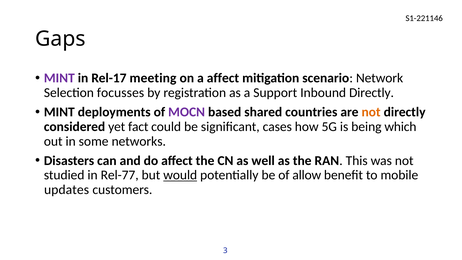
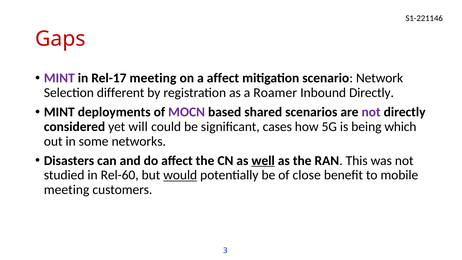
Gaps colour: black -> red (60, 39)
focusses: focusses -> different (121, 93)
Support: Support -> Roamer (275, 93)
countries: countries -> scenarios (311, 112)
not colour: orange -> purple (371, 112)
fact: fact -> will (138, 127)
well underline: none -> present (263, 161)
Rel-77: Rel-77 -> Rel-60 (120, 175)
allow: allow -> close (307, 175)
updates: updates -> meeting (67, 190)
